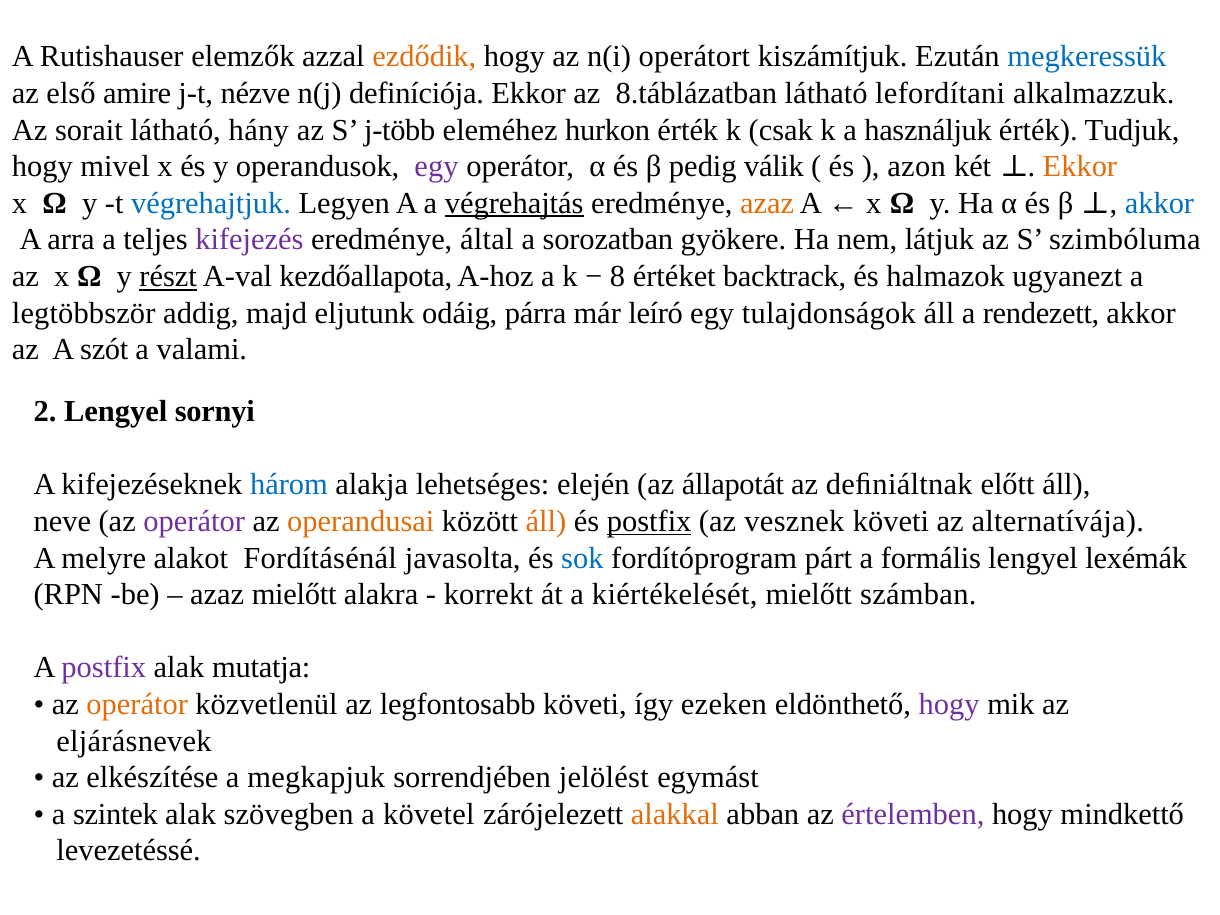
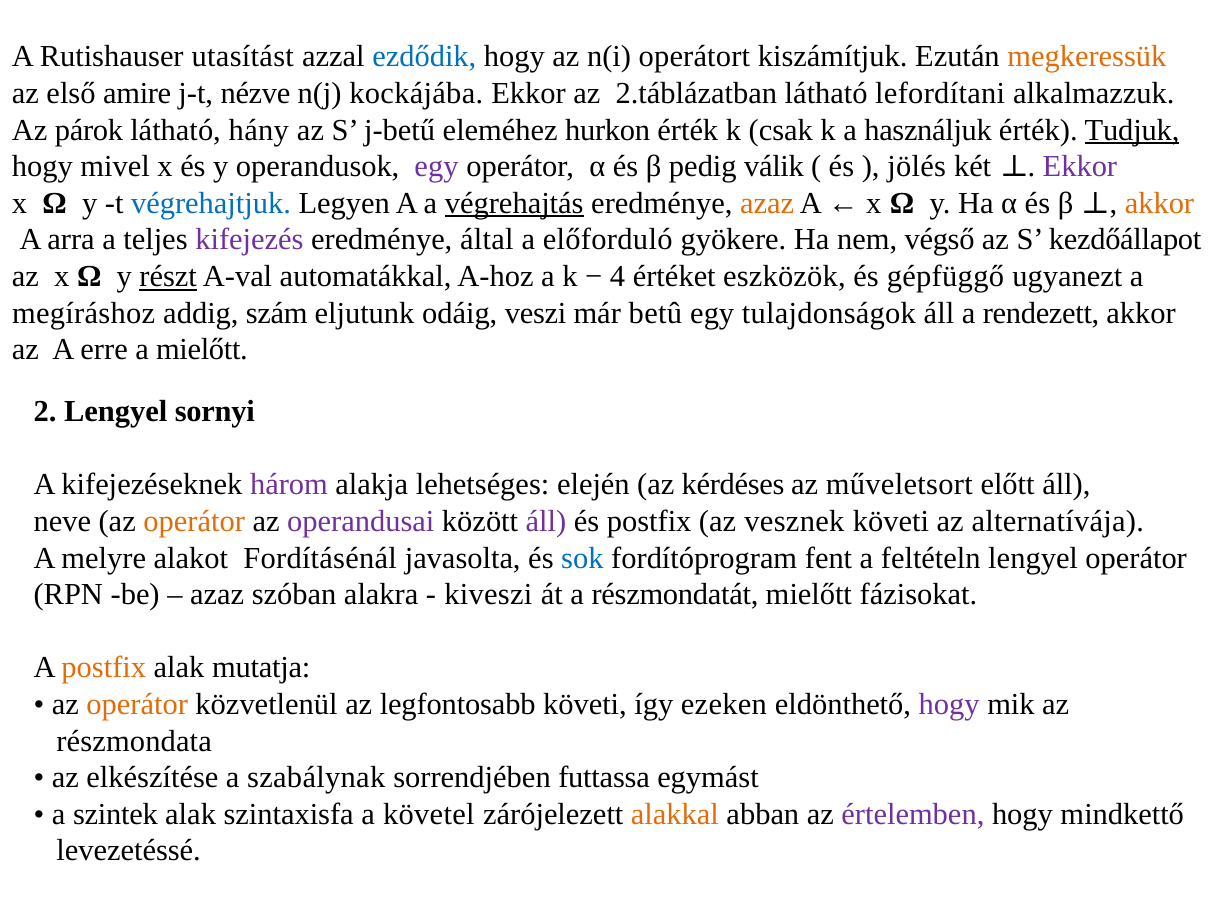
elemzők: elemzők -> utasítást (243, 57)
ezdődik colour: orange -> blue (424, 57)
megkeressük colour: blue -> orange (1087, 57)
definíciója: definíciója -> kockájába (416, 93)
8.táblázatban: 8.táblázatban -> 2.táblázatban (696, 93)
sorait: sorait -> párok (89, 130)
j-több: j-több -> j-betű (400, 130)
Tudjuk underline: none -> present (1132, 130)
azon: azon -> jölés (917, 167)
Ekkor colour: orange -> purple (1080, 167)
akkor colour: blue -> orange (1160, 203)
sorozatban: sorozatban -> előforduló (608, 240)
látjuk: látjuk -> végső (940, 240)
szimbóluma: szimbóluma -> kezdőállapot (1125, 240)
kezdőallapota: kezdőallapota -> automatákkal (366, 276)
8: 8 -> 4 (618, 276)
backtrack: backtrack -> eszközök (784, 276)
halmazok: halmazok -> gépfüggő (945, 276)
legtöbbször: legtöbbször -> megíráshoz (84, 313)
majd: majd -> szám (277, 313)
párra: párra -> veszi (536, 313)
leíró: leíró -> betû (655, 313)
szót: szót -> erre (104, 350)
a valami: valami -> mielőtt (202, 350)
három colour: blue -> purple (289, 485)
állapotát: állapotát -> kérdéses (733, 485)
deﬁniáltnak: deﬁniáltnak -> műveletsort (899, 485)
operátor colour: purple -> orange (194, 521)
operandusai colour: orange -> purple (361, 521)
áll colour: orange -> purple (546, 521)
postfix underline: present -> none (649, 521)
párt: párt -> fent (829, 558)
formális: formális -> feltételn (931, 558)
lengyel lexémák: lexémák -> operátor (1136, 558)
azaz mielőtt: mielőtt -> szóban (294, 595)
korrekt: korrekt -> kiveszi (488, 595)
kiértékelését: kiértékelését -> részmondatát (675, 595)
számban: számban -> fázisokat (918, 595)
postfix colour: purple -> orange (104, 668)
eljárásnevek: eljárásnevek -> részmondata (134, 741)
megkapjuk: megkapjuk -> szabálynak (316, 778)
jelölést: jelölést -> futtassa (604, 778)
szövegben: szövegben -> szintaxisfa (289, 814)
